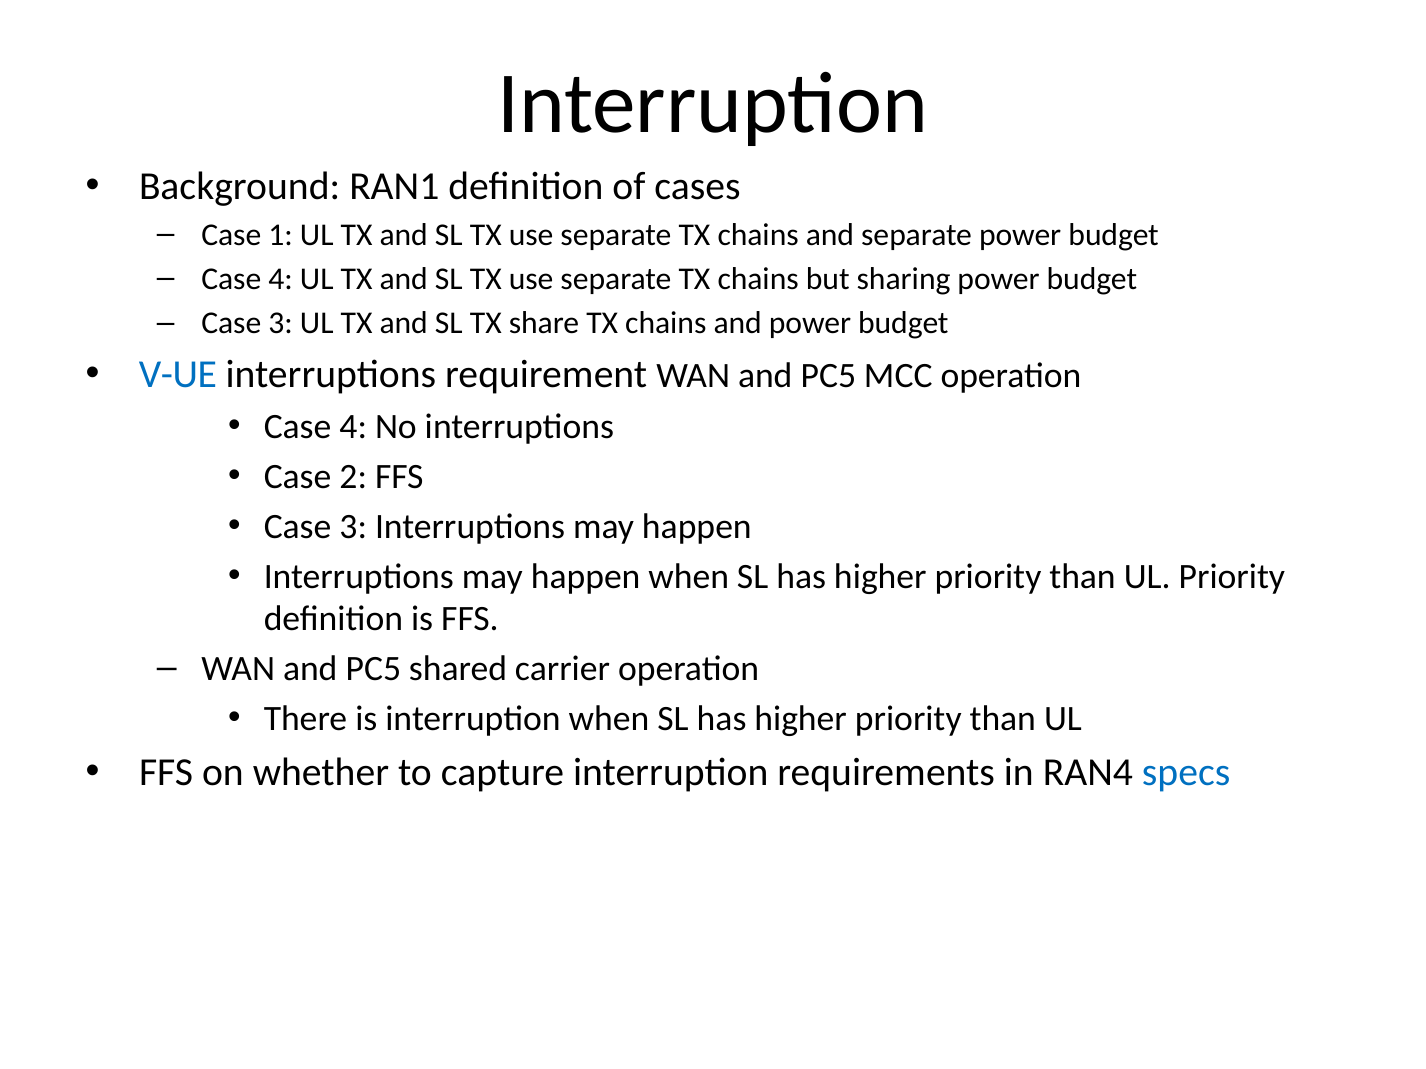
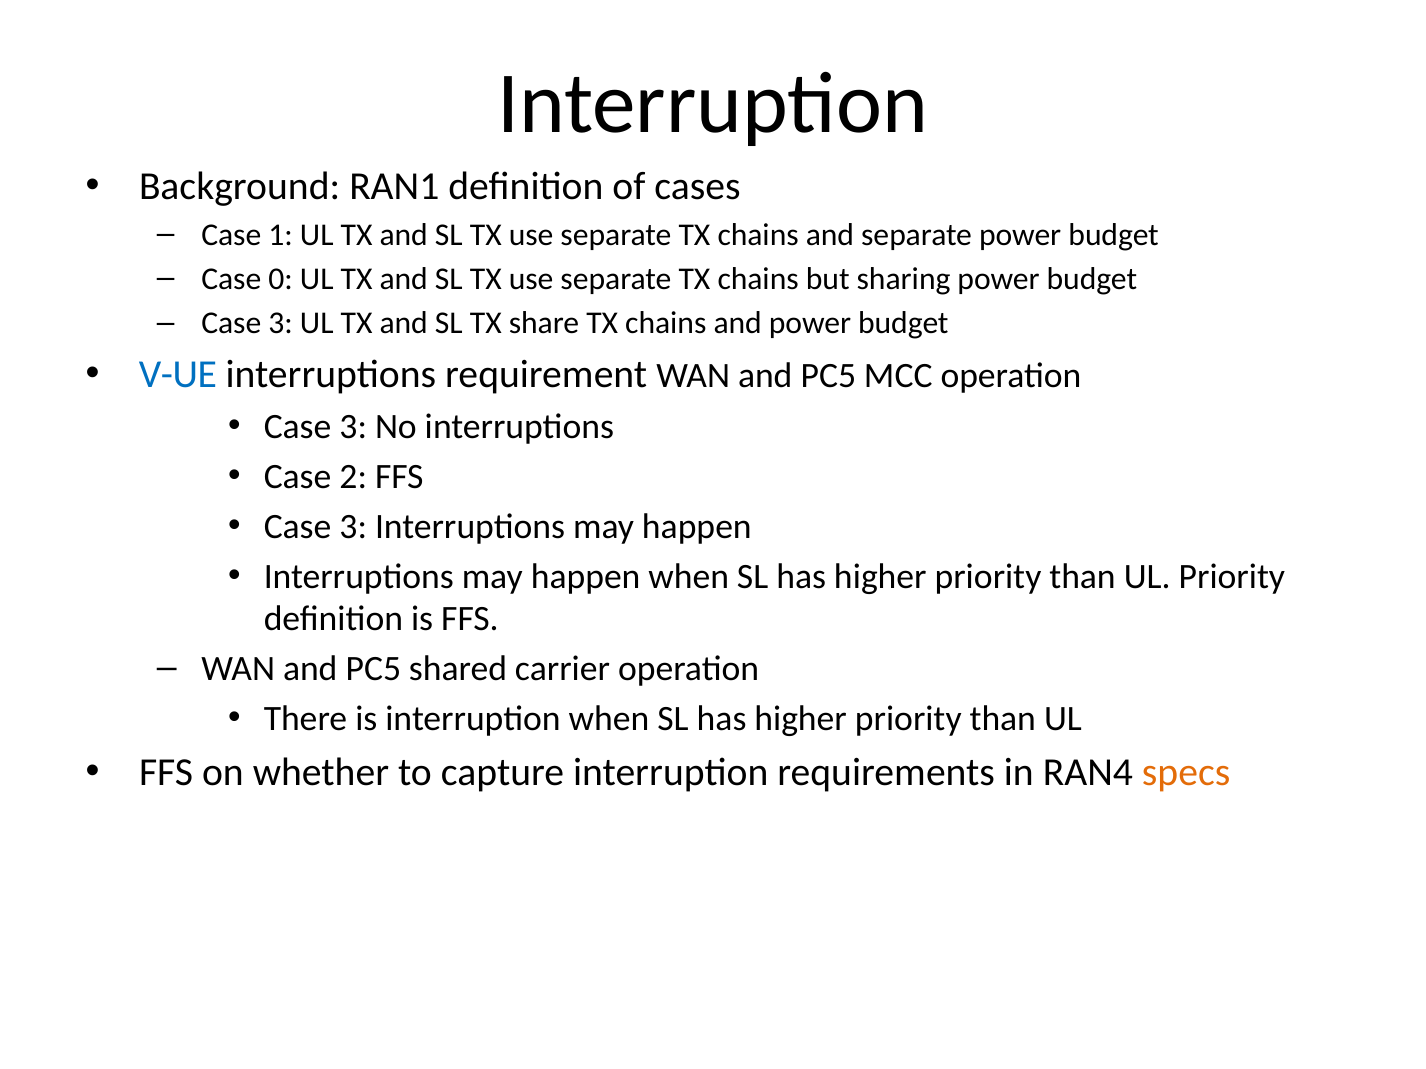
4: 4 -> 0 (281, 279)
4: 4 -> 3 (353, 427)
specs colour: blue -> orange (1186, 773)
